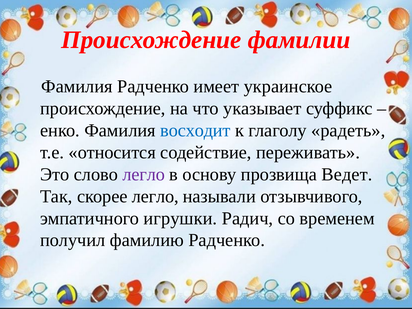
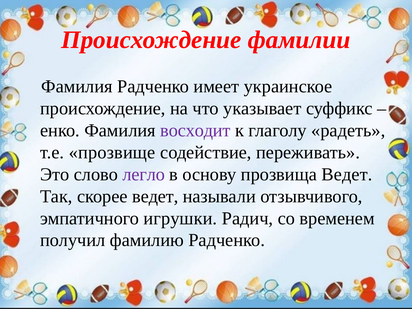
восходит colour: blue -> purple (195, 130)
относится: относится -> прозвище (112, 152)
скорее легло: легло -> ведет (155, 196)
